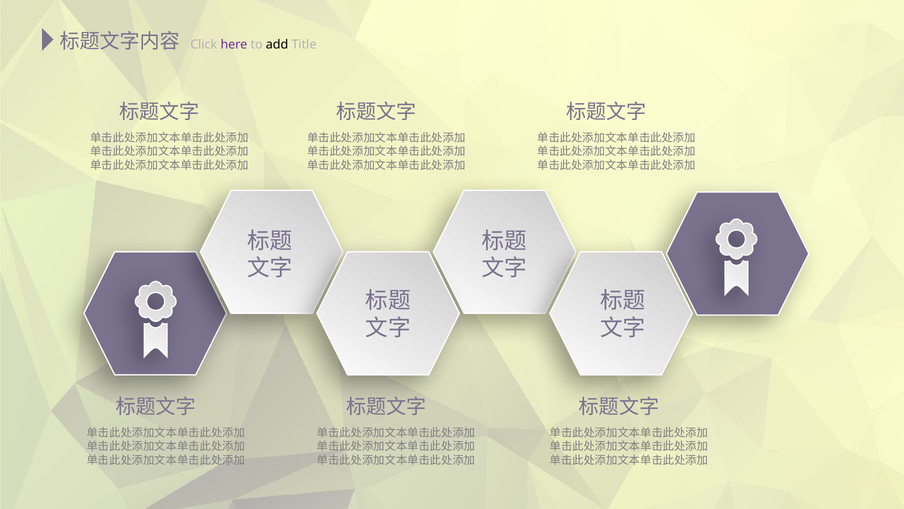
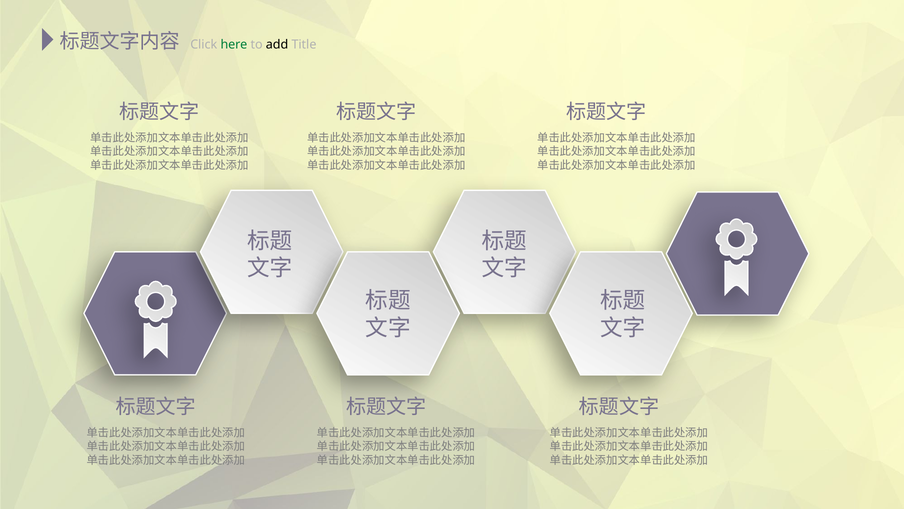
here colour: purple -> green (234, 45)
